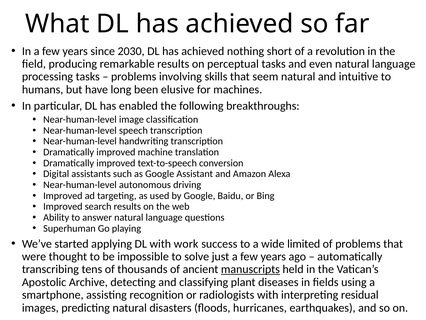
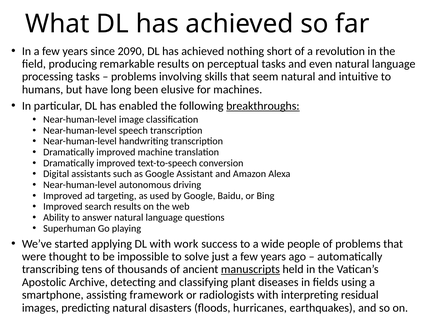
2030: 2030 -> 2090 (131, 51)
breakthroughs underline: none -> present (263, 106)
limited: limited -> people (304, 243)
recognition: recognition -> framework (156, 294)
